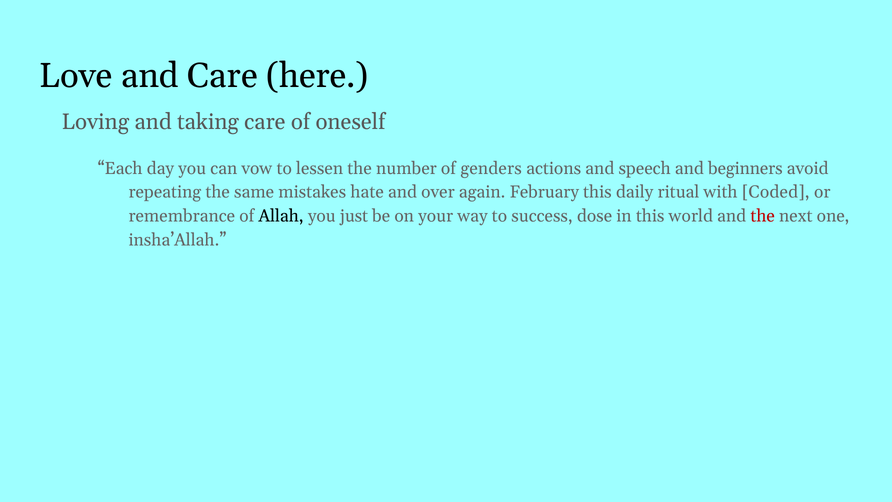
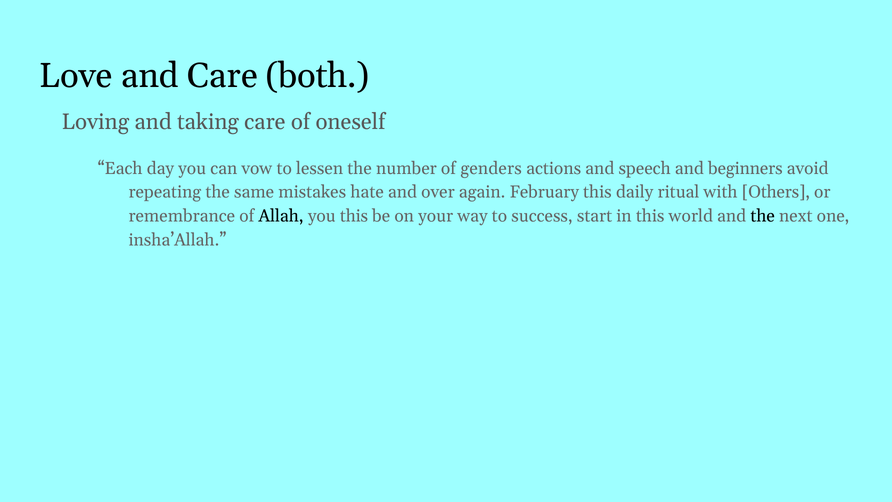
here: here -> both (317, 76)
Coded: Coded -> Others (776, 192)
you just: just -> this (354, 216)
dose: dose -> start (595, 216)
the colour: red -> black (763, 216)
